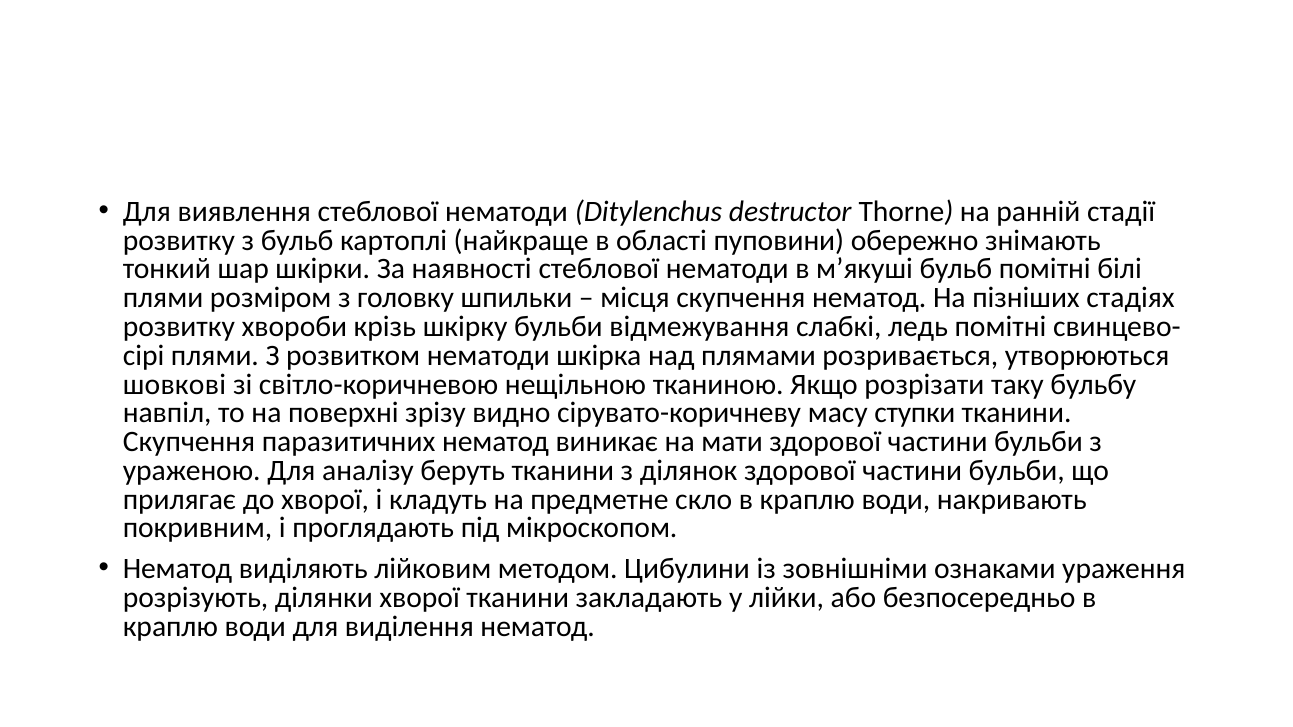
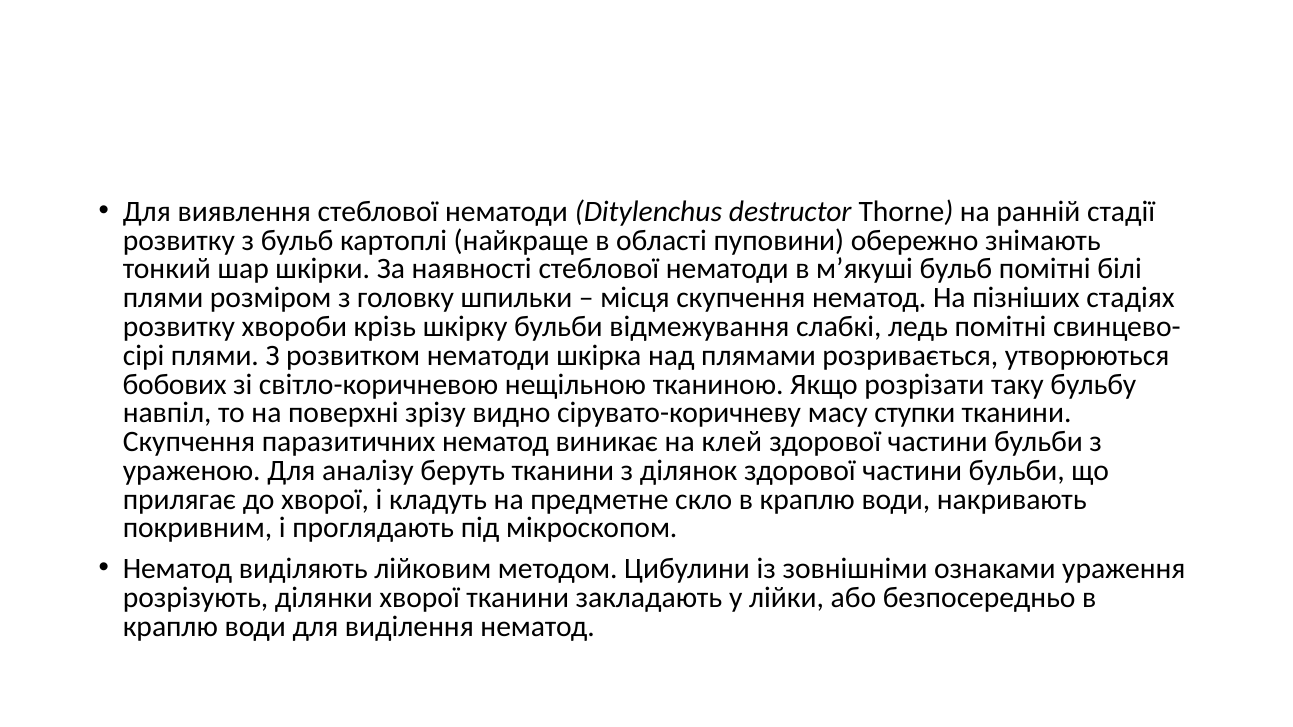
шовкові: шовкові -> бобових (175, 384)
мати: мати -> клей (732, 442)
